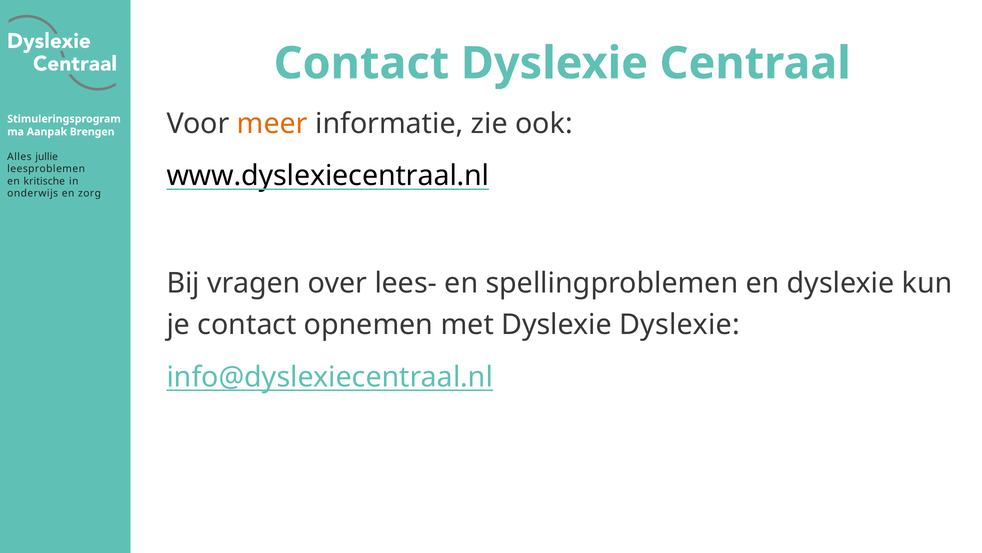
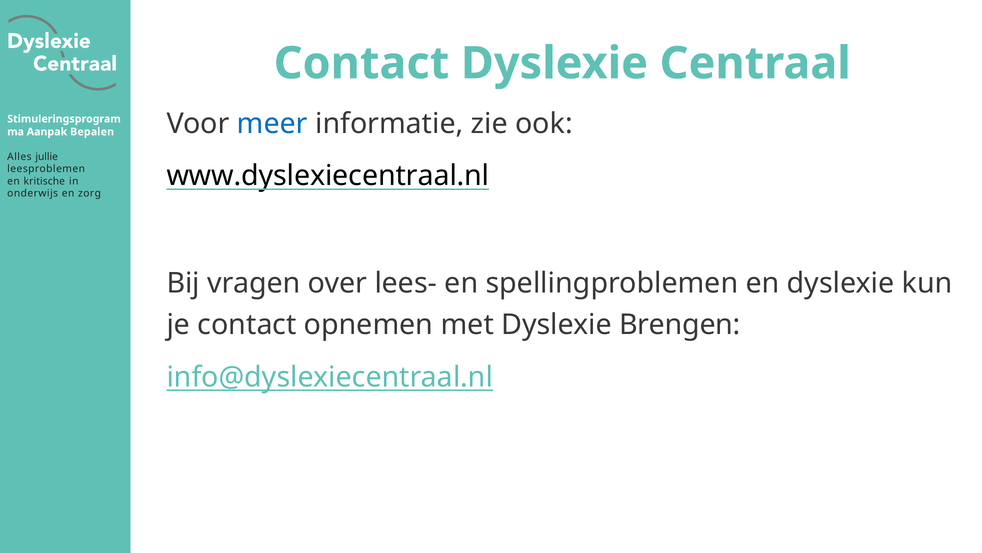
meer colour: orange -> blue (272, 123)
Brengen: Brengen -> Bepalen (92, 132)
Dyslexie Dyslexie: Dyslexie -> Brengen (680, 324)
